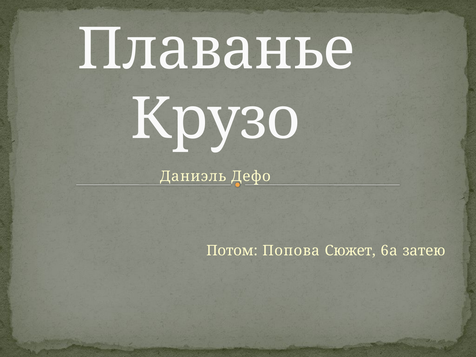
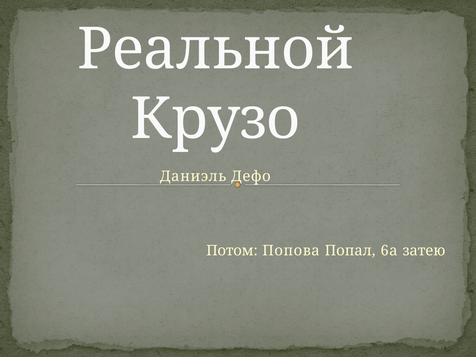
Плаванье: Плаванье -> Реальной (216, 49)
Сюжет: Сюжет -> Попал (350, 251)
